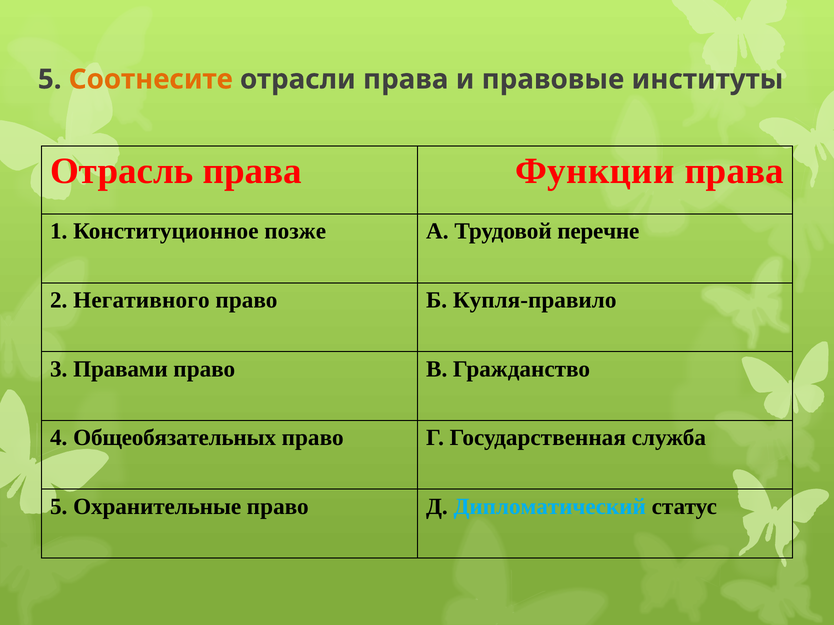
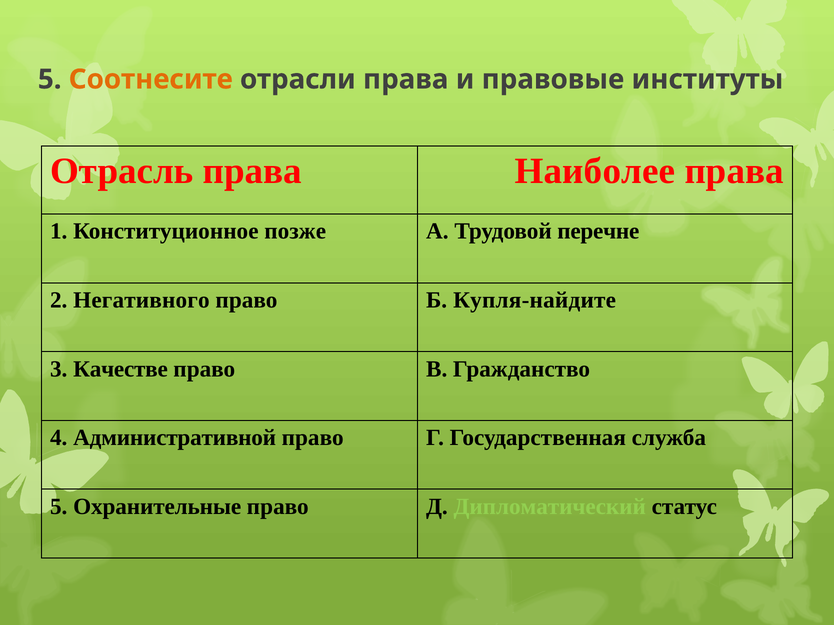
Функции: Функции -> Наиболее (595, 171)
Купля-правило: Купля-правило -> Купля-найдите (535, 300)
Правами: Правами -> Качестве (120, 369)
Общеобязательных: Общеобязательных -> Административной (175, 438)
Дипломатический colour: light blue -> light green (550, 507)
